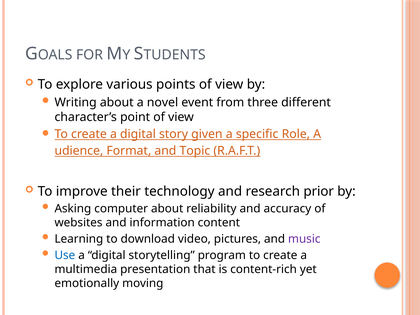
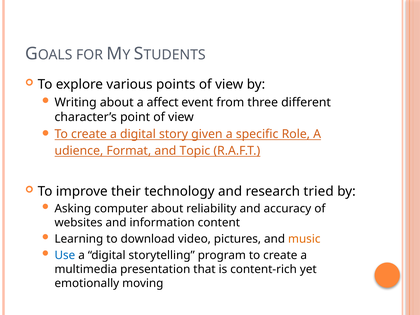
novel: novel -> affect (163, 102)
prior: prior -> tried (319, 191)
music colour: purple -> orange (304, 239)
